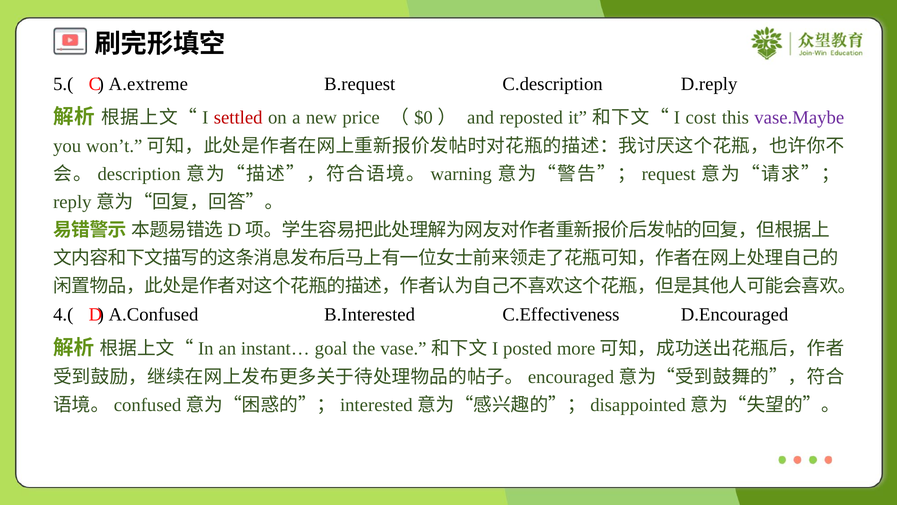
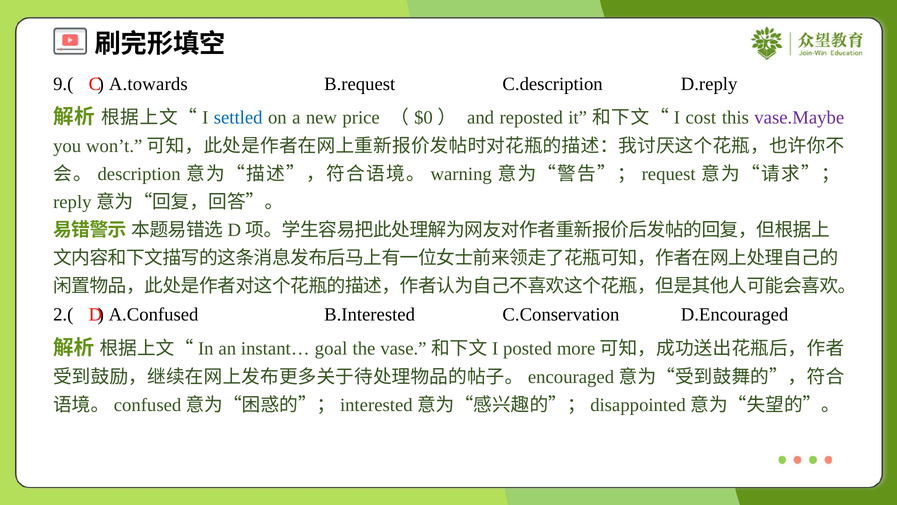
5.(: 5.( -> 9.( (63, 84)
A.extreme: A.extreme -> A.towards (148, 84)
settled colour: red -> blue (238, 117)
4.(: 4.( -> 2.( (63, 314)
C.Effectiveness: C.Effectiveness -> C.Conservation (561, 314)
